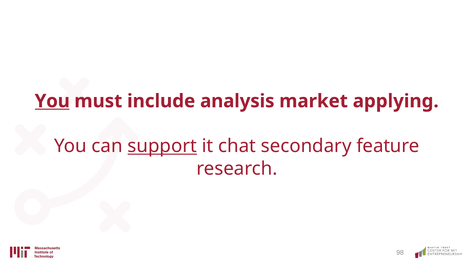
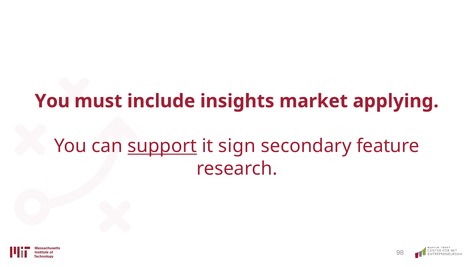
You underline: present -> none (52, 101)
analysis: analysis -> insights (237, 101)
chat: chat -> sign (237, 146)
